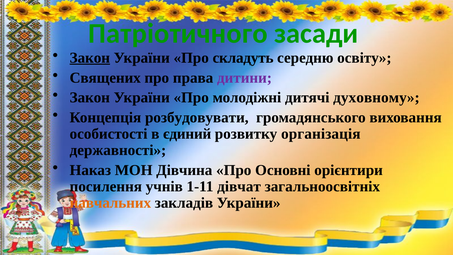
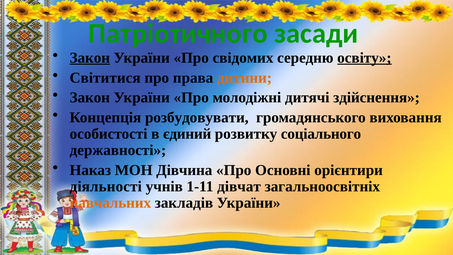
складуть: складуть -> свідомих (243, 58)
освіту underline: none -> present (364, 58)
Священих: Священих -> Світитися (105, 78)
дитини colour: purple -> orange (244, 78)
духовному: духовному -> здійснення (377, 98)
організація: організація -> соціального (321, 134)
посилення: посилення -> діяльності (106, 186)
